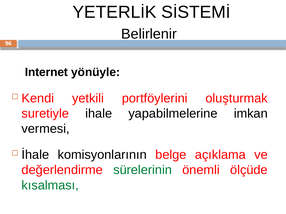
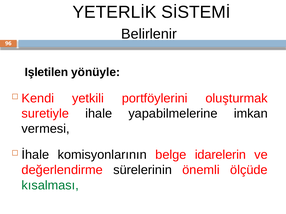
Internet: Internet -> Işletilen (46, 72)
açıklama: açıklama -> idarelerin (220, 155)
sürelerinin colour: green -> black (143, 170)
